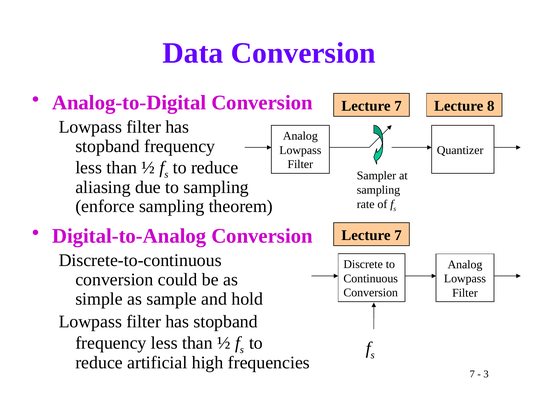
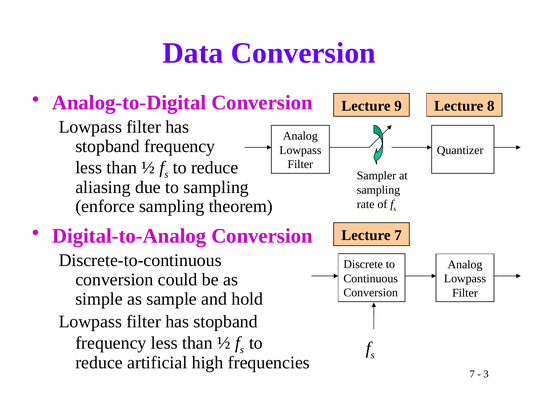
7: 7 -> 9 (398, 106)
